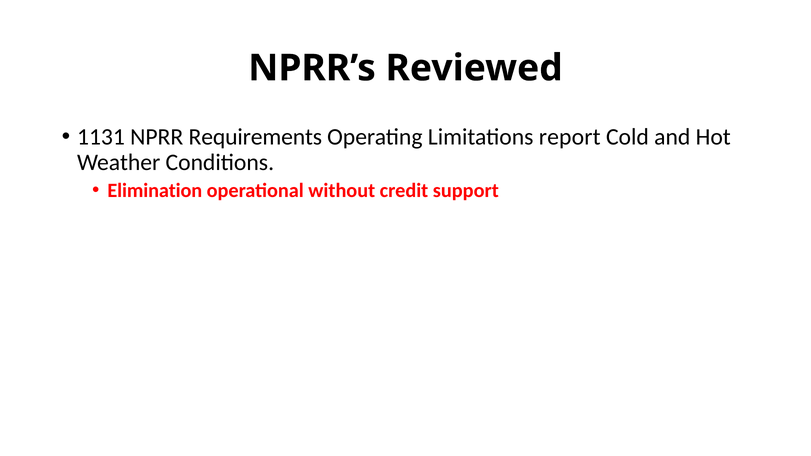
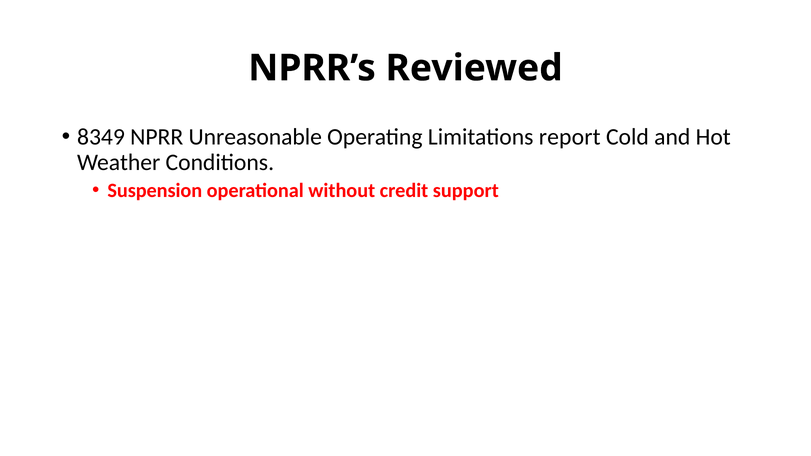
1131: 1131 -> 8349 (101, 137)
Requirements: Requirements -> Unreasonable (255, 137)
Elimination: Elimination -> Suspension (155, 191)
